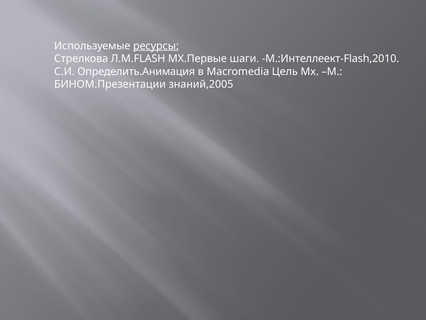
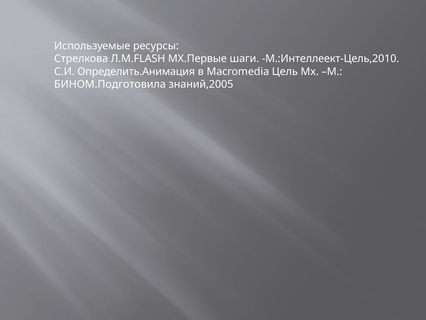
ресурсы underline: present -> none (156, 46)
М.:Интеллеект-Flash,2010: М.:Интеллеект-Flash,2010 -> М.:Интеллеект-Цель,2010 (331, 59)
БИНОМ.Презентации: БИНОМ.Презентации -> БИНОМ.Подготовила (110, 84)
